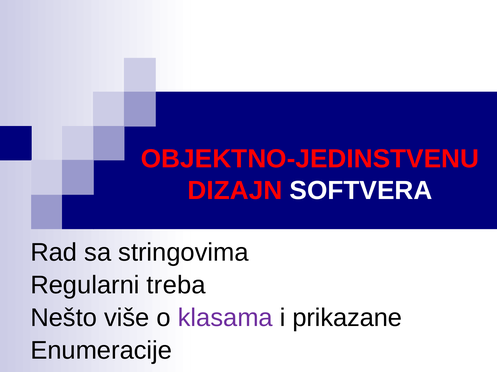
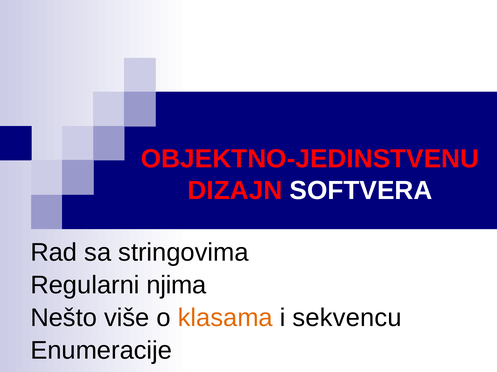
treba: treba -> njima (176, 286)
klasama colour: purple -> orange (225, 318)
prikazane: prikazane -> sekvencu (347, 318)
